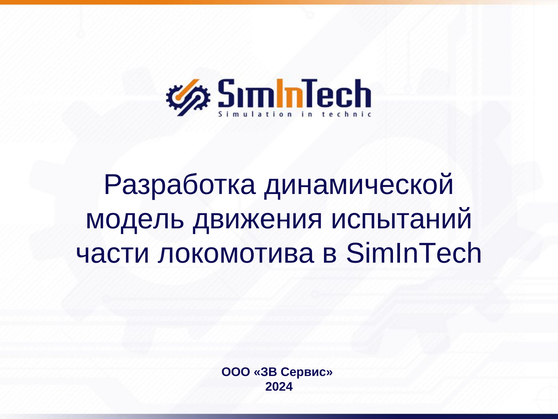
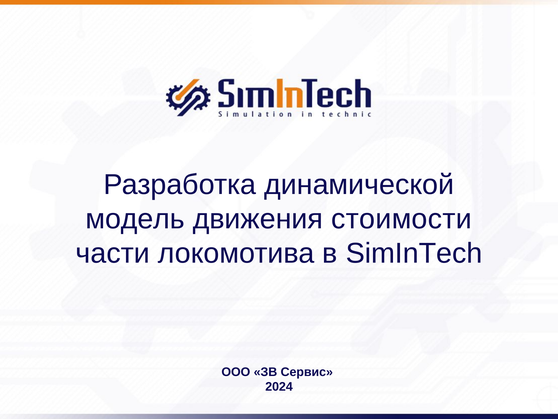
испытаний: испытаний -> стоимости (402, 219)
